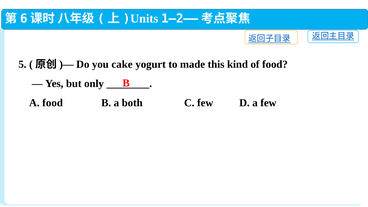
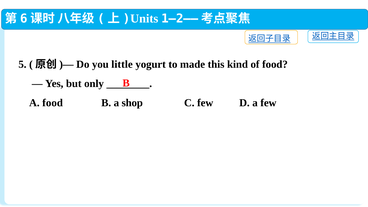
cake: cake -> little (122, 64)
both: both -> shop (132, 103)
